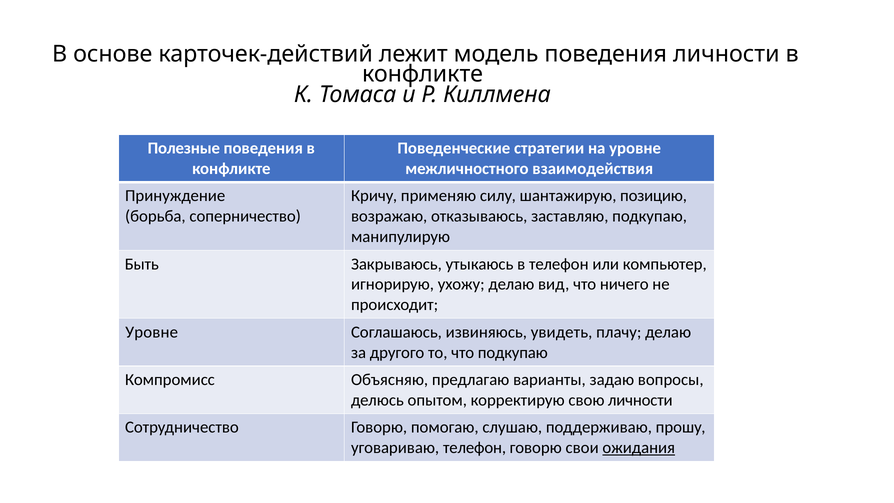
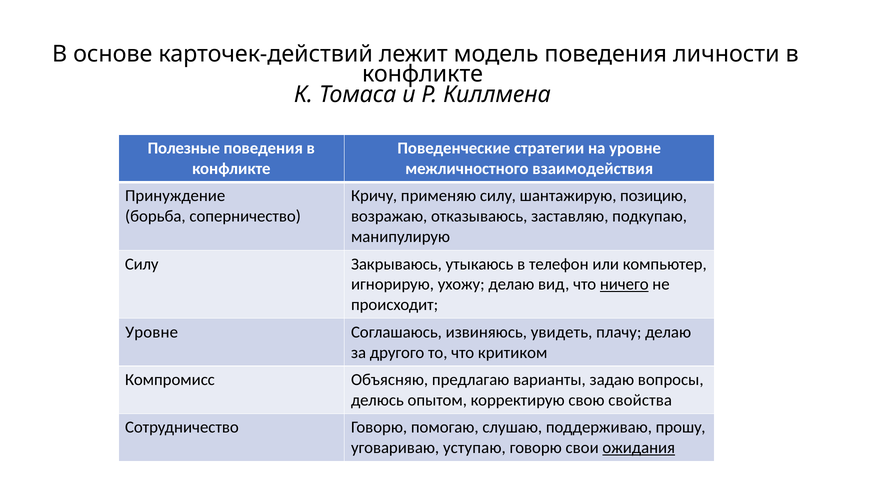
Быть: Быть -> Силу (142, 264)
ничего underline: none -> present (624, 284)
что подкупаю: подкупаю -> критиком (513, 352)
свою личности: личности -> свойства (640, 400)
уговариваю телефон: телефон -> уступаю (474, 448)
